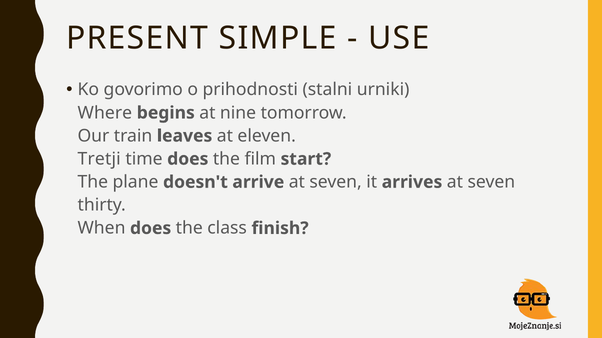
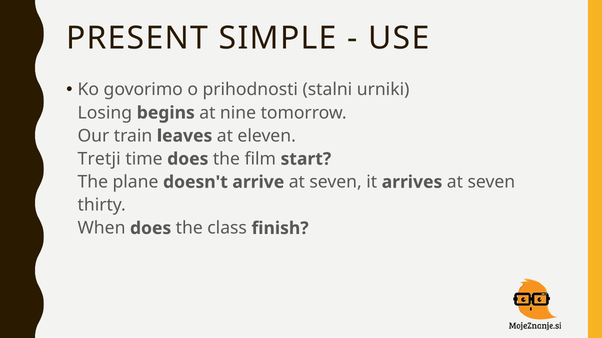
Where: Where -> Losing (105, 113)
